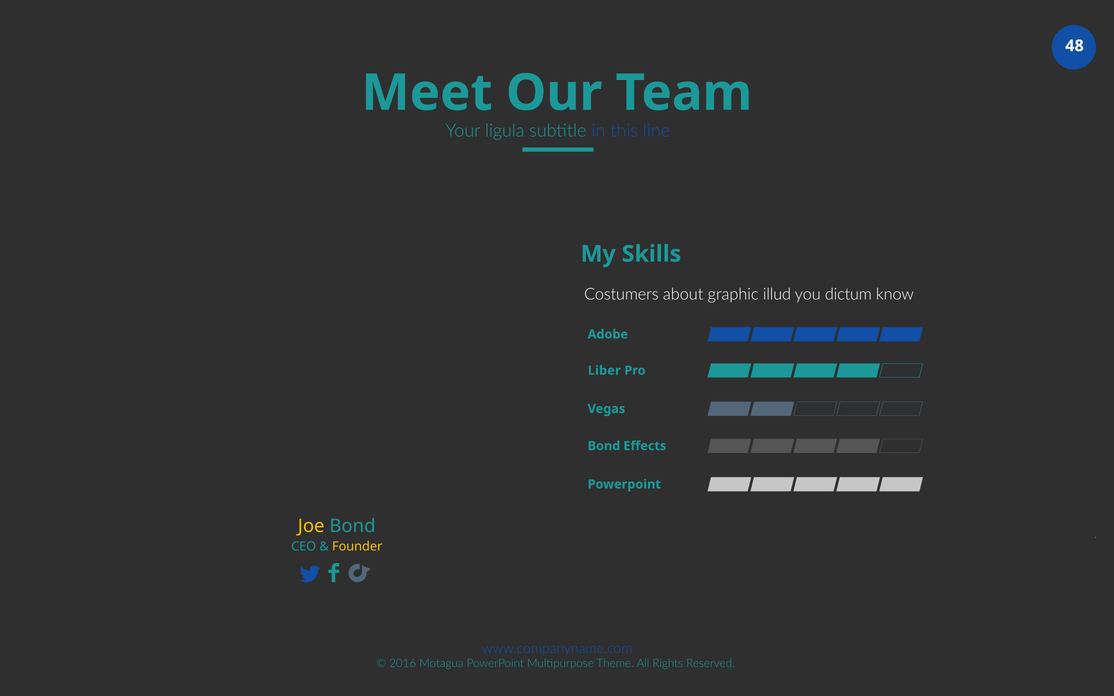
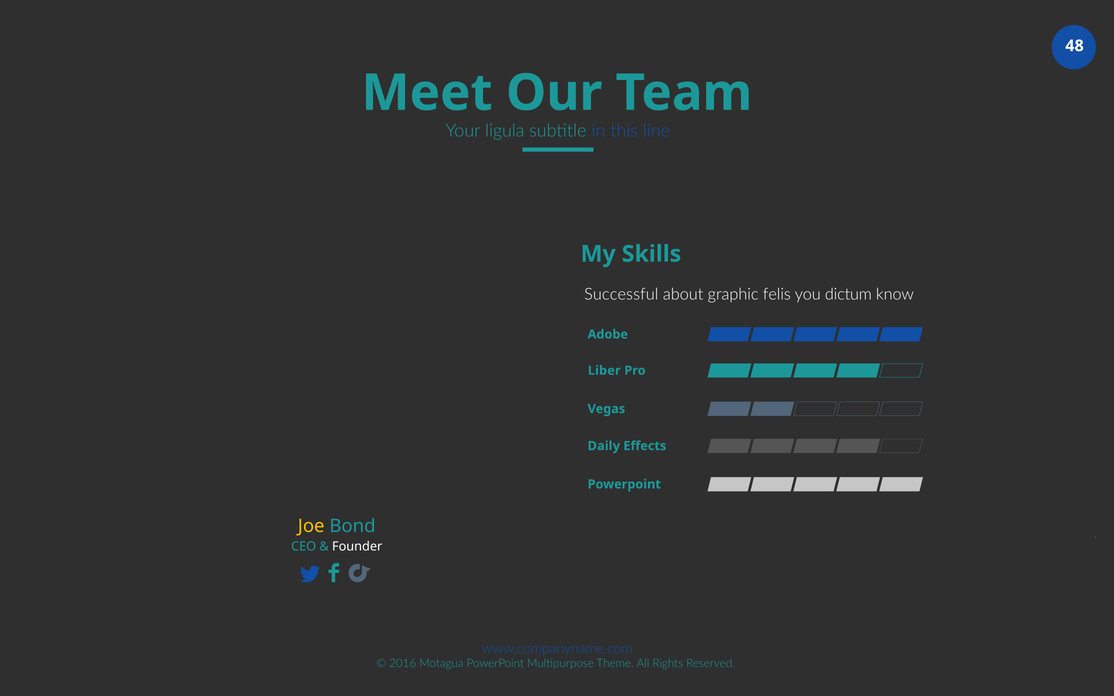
Costumers: Costumers -> Successful (621, 295)
illud: illud -> felis (777, 295)
Bond: Bond -> Daily (604, 446)
Founder colour: yellow -> white (357, 547)
